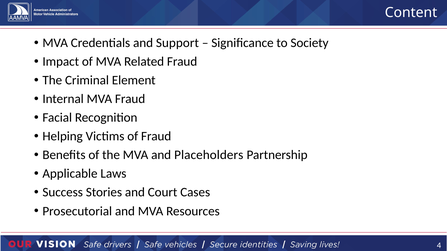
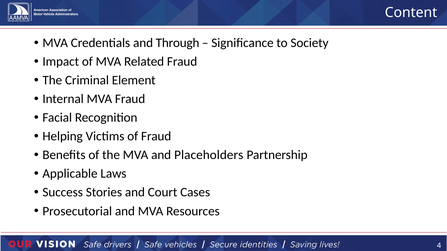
Support: Support -> Through (178, 43)
